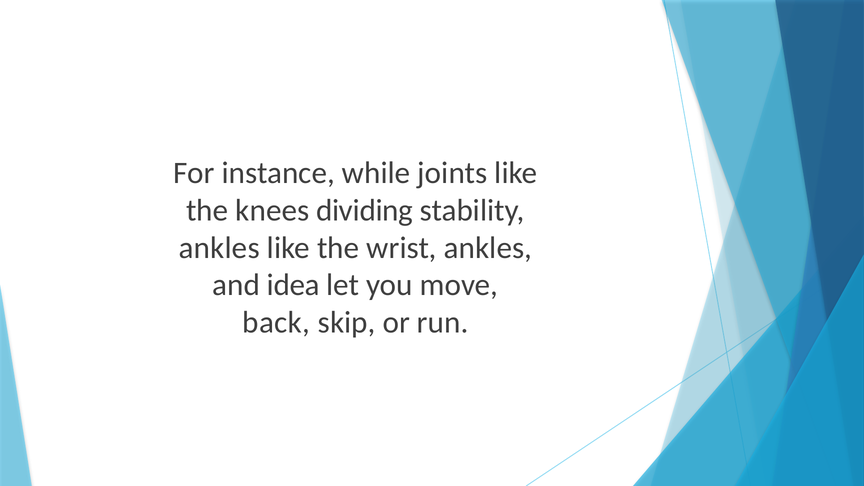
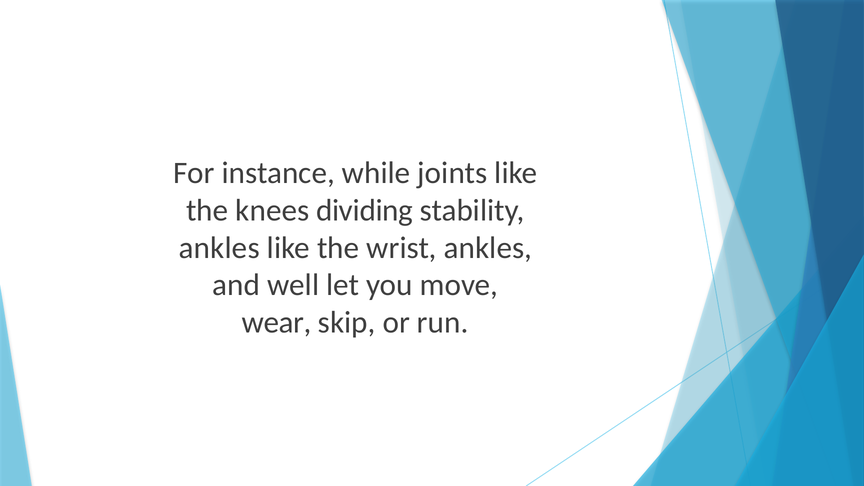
idea: idea -> well (293, 285)
back: back -> wear (277, 323)
